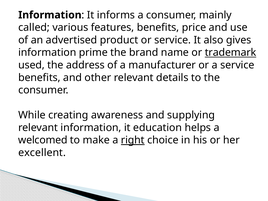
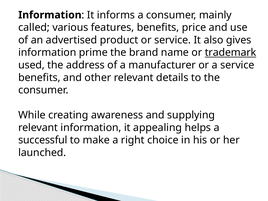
education: education -> appealing (158, 128)
welcomed: welcomed -> successful (43, 140)
right underline: present -> none (133, 140)
excellent: excellent -> launched (42, 153)
